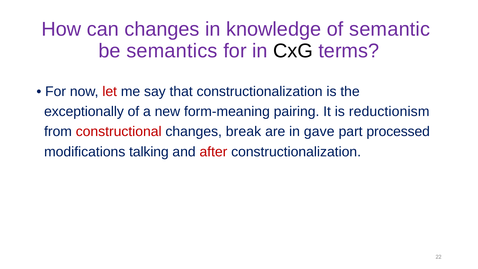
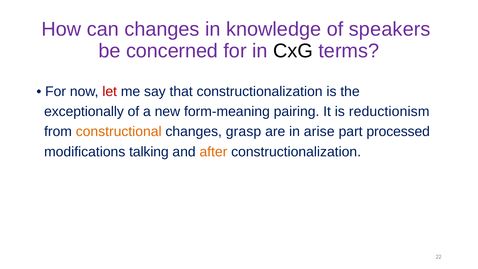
semantic: semantic -> speakers (390, 29)
semantics: semantics -> concerned (172, 51)
constructional colour: red -> orange (119, 132)
break: break -> grasp (243, 132)
gave: gave -> arise (319, 132)
after colour: red -> orange (213, 152)
